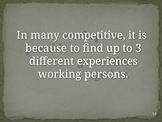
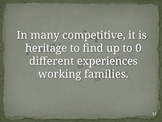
because: because -> heritage (46, 48)
3: 3 -> 0 (138, 48)
persons: persons -> families (106, 74)
